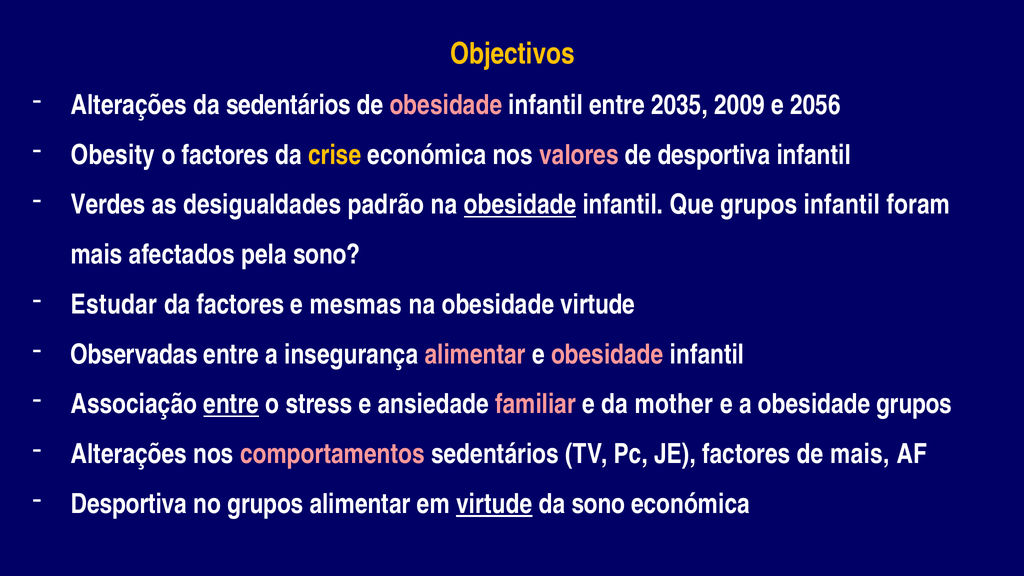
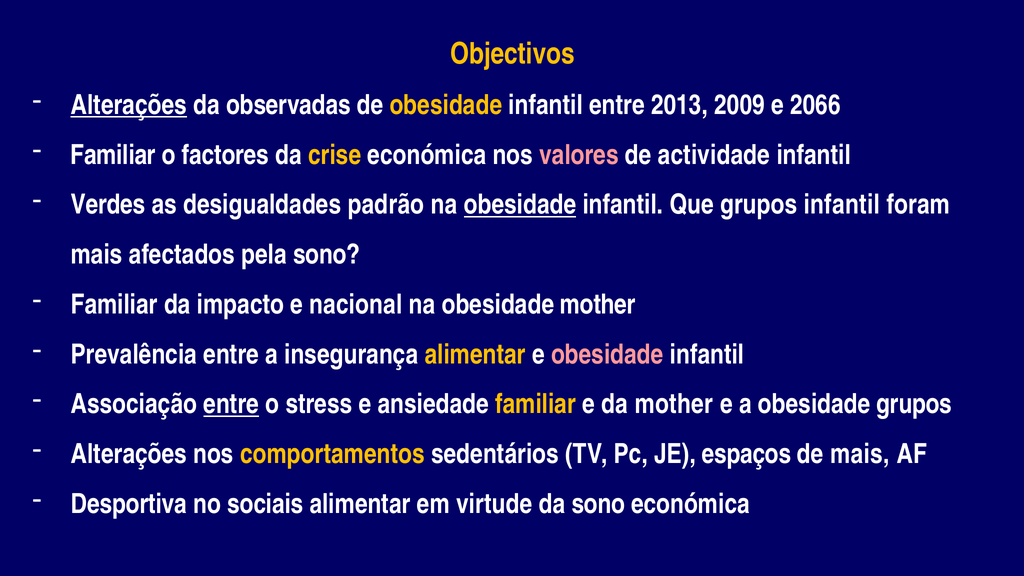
Alterações underline: none -> present (129, 105)
da sedentários: sedentários -> observadas (288, 105)
obesidade colour: pink -> yellow (446, 105)
2035: 2035 -> 2013 (680, 105)
2056: 2056 -> 2066 (815, 105)
Obesity: Obesity -> Familiar (113, 155)
de desportiva: desportiva -> actividade (714, 155)
Estudar: Estudar -> Familiar (114, 305)
da factores: factores -> impacto (241, 305)
mesmas: mesmas -> nacional (356, 305)
obesidade virtude: virtude -> mother (598, 305)
Observadas: Observadas -> Prevalência (134, 354)
alimentar colour: pink -> yellow (475, 354)
familiar colour: pink -> yellow (536, 404)
comportamentos colour: pink -> yellow (332, 454)
JE factores: factores -> espaços (747, 454)
no grupos: grupos -> sociais (265, 504)
virtude underline: present -> none (494, 504)
